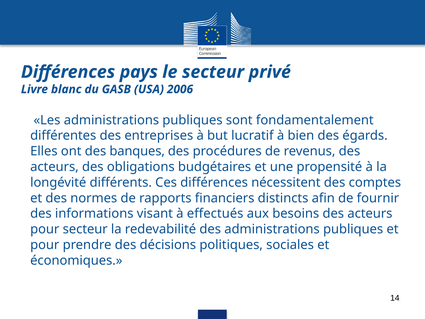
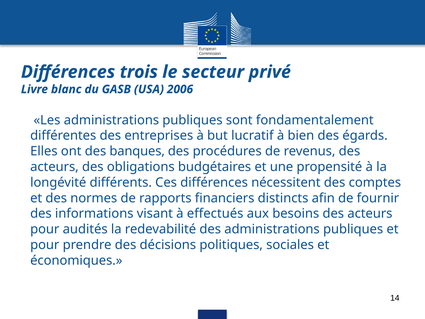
pays: pays -> trois (139, 72)
pour secteur: secteur -> audités (85, 229)
